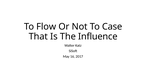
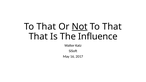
Flow: Flow -> That (46, 27)
Not underline: none -> present (80, 27)
Case: Case -> That (112, 27)
